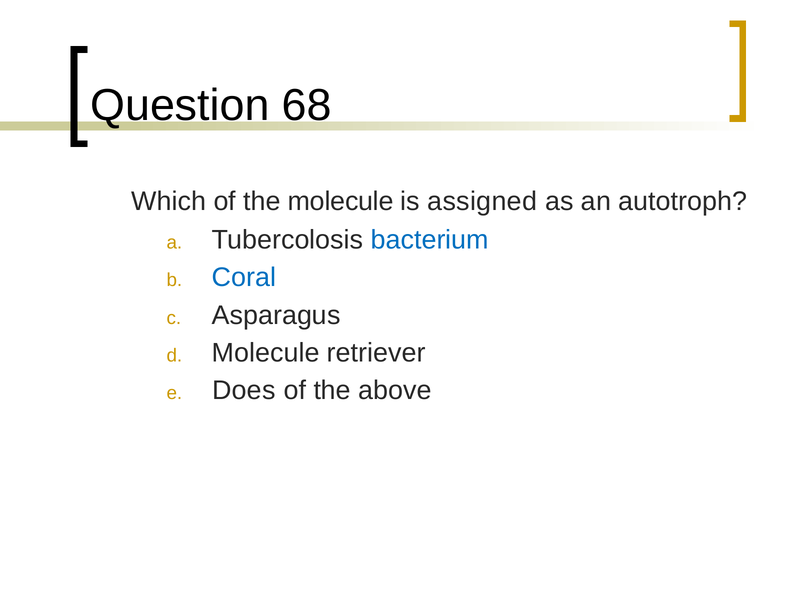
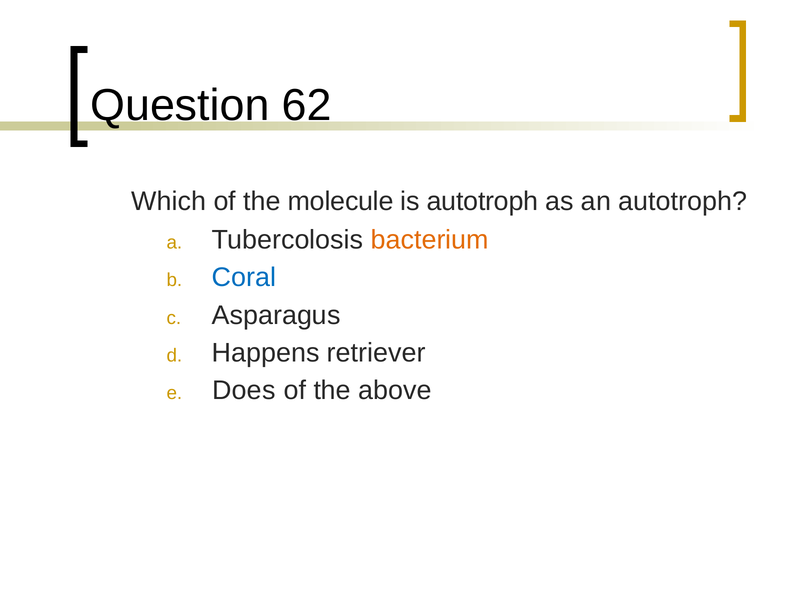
68: 68 -> 62 (307, 105)
is assigned: assigned -> autotroph (483, 201)
bacterium colour: blue -> orange (430, 240)
Molecule: Molecule -> Happens (266, 353)
